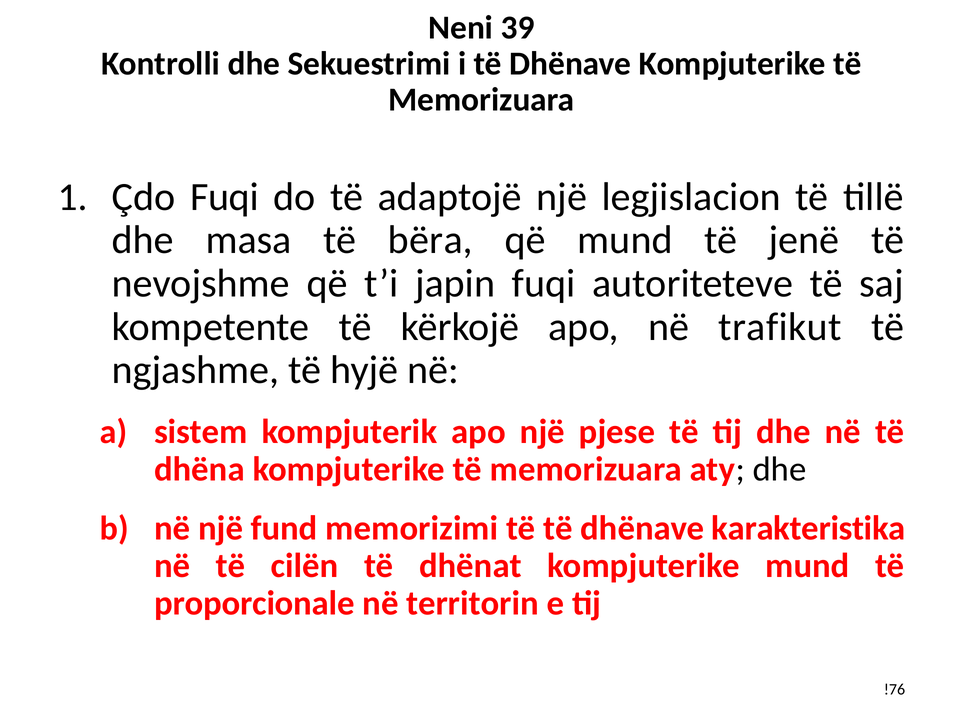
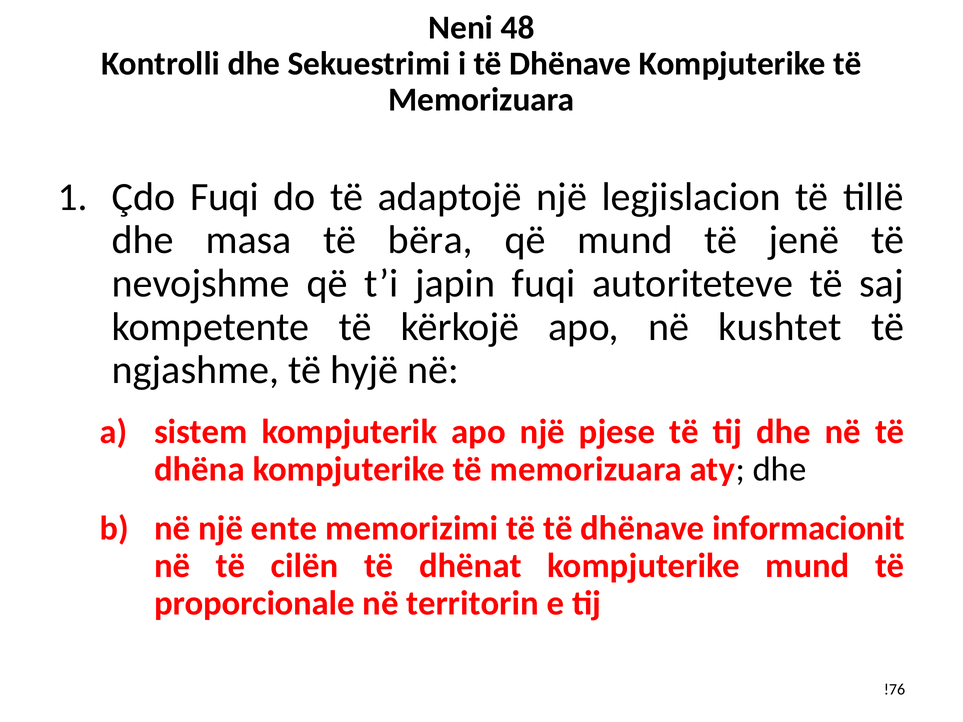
39: 39 -> 48 (518, 27)
trafikut: trafikut -> kushtet (780, 327)
fund: fund -> ente (284, 528)
karakteristika: karakteristika -> informacionit (808, 528)
